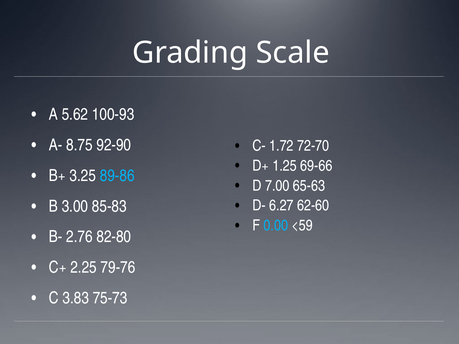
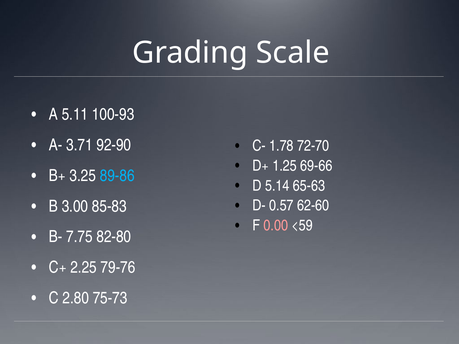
5.62: 5.62 -> 5.11 (75, 114)
8.75: 8.75 -> 3.71 (79, 145)
1.72: 1.72 -> 1.78 (281, 146)
7.00: 7.00 -> 5.14 (277, 186)
6.27: 6.27 -> 0.57 (281, 206)
0.00 colour: light blue -> pink (276, 226)
2.76: 2.76 -> 7.75 (79, 237)
3.83: 3.83 -> 2.80 (76, 298)
